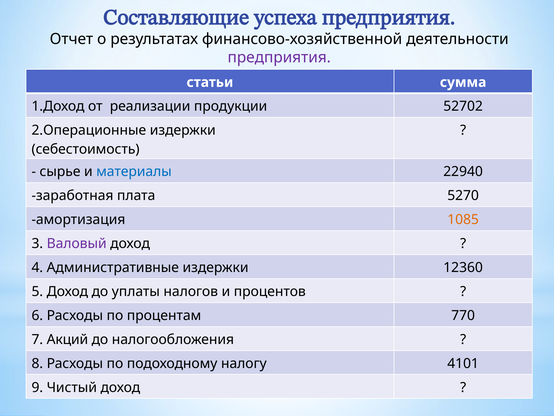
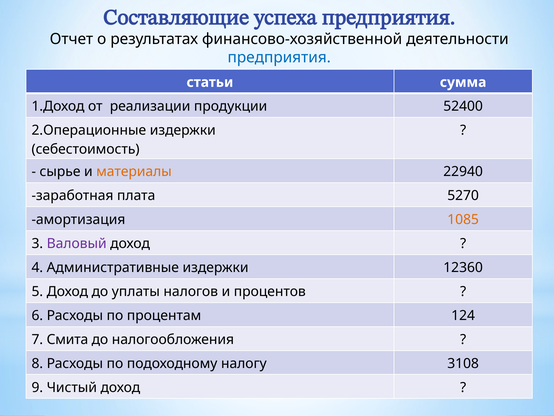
предприятия colour: purple -> blue (279, 57)
52702: 52702 -> 52400 (463, 106)
материалы colour: blue -> orange (134, 171)
770: 770 -> 124 (463, 315)
Акций: Акций -> Смита (67, 339)
4101: 4101 -> 3108 (463, 363)
